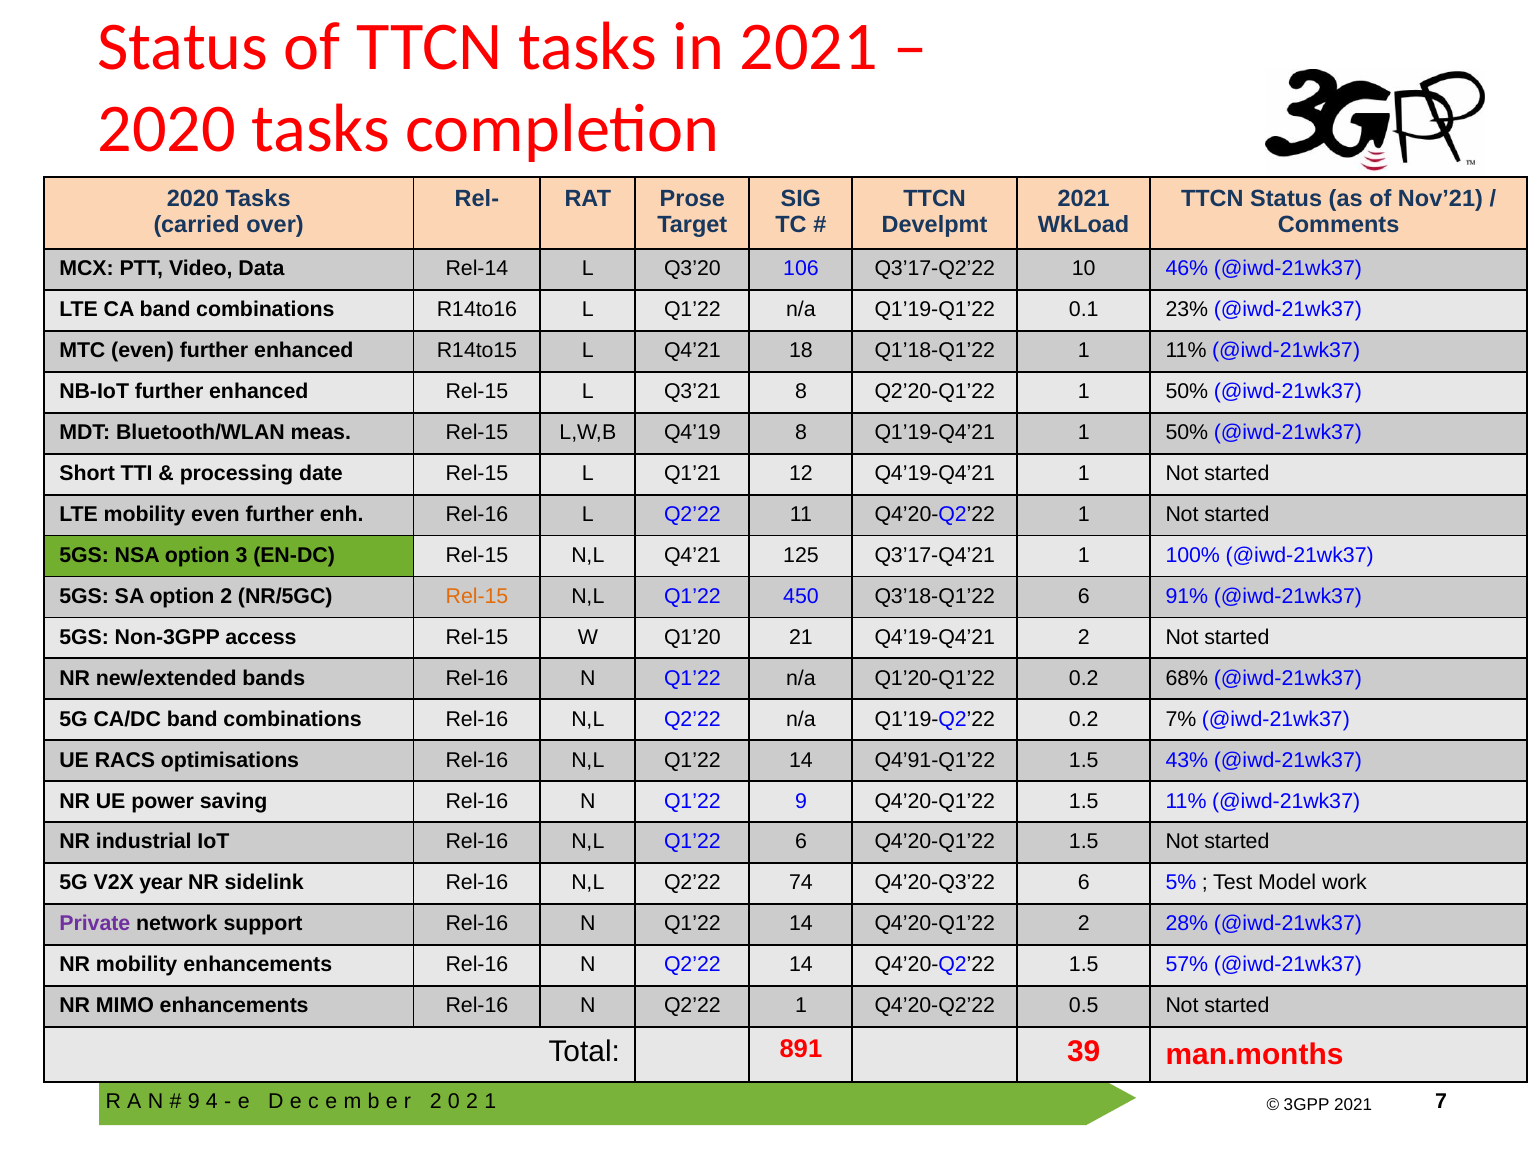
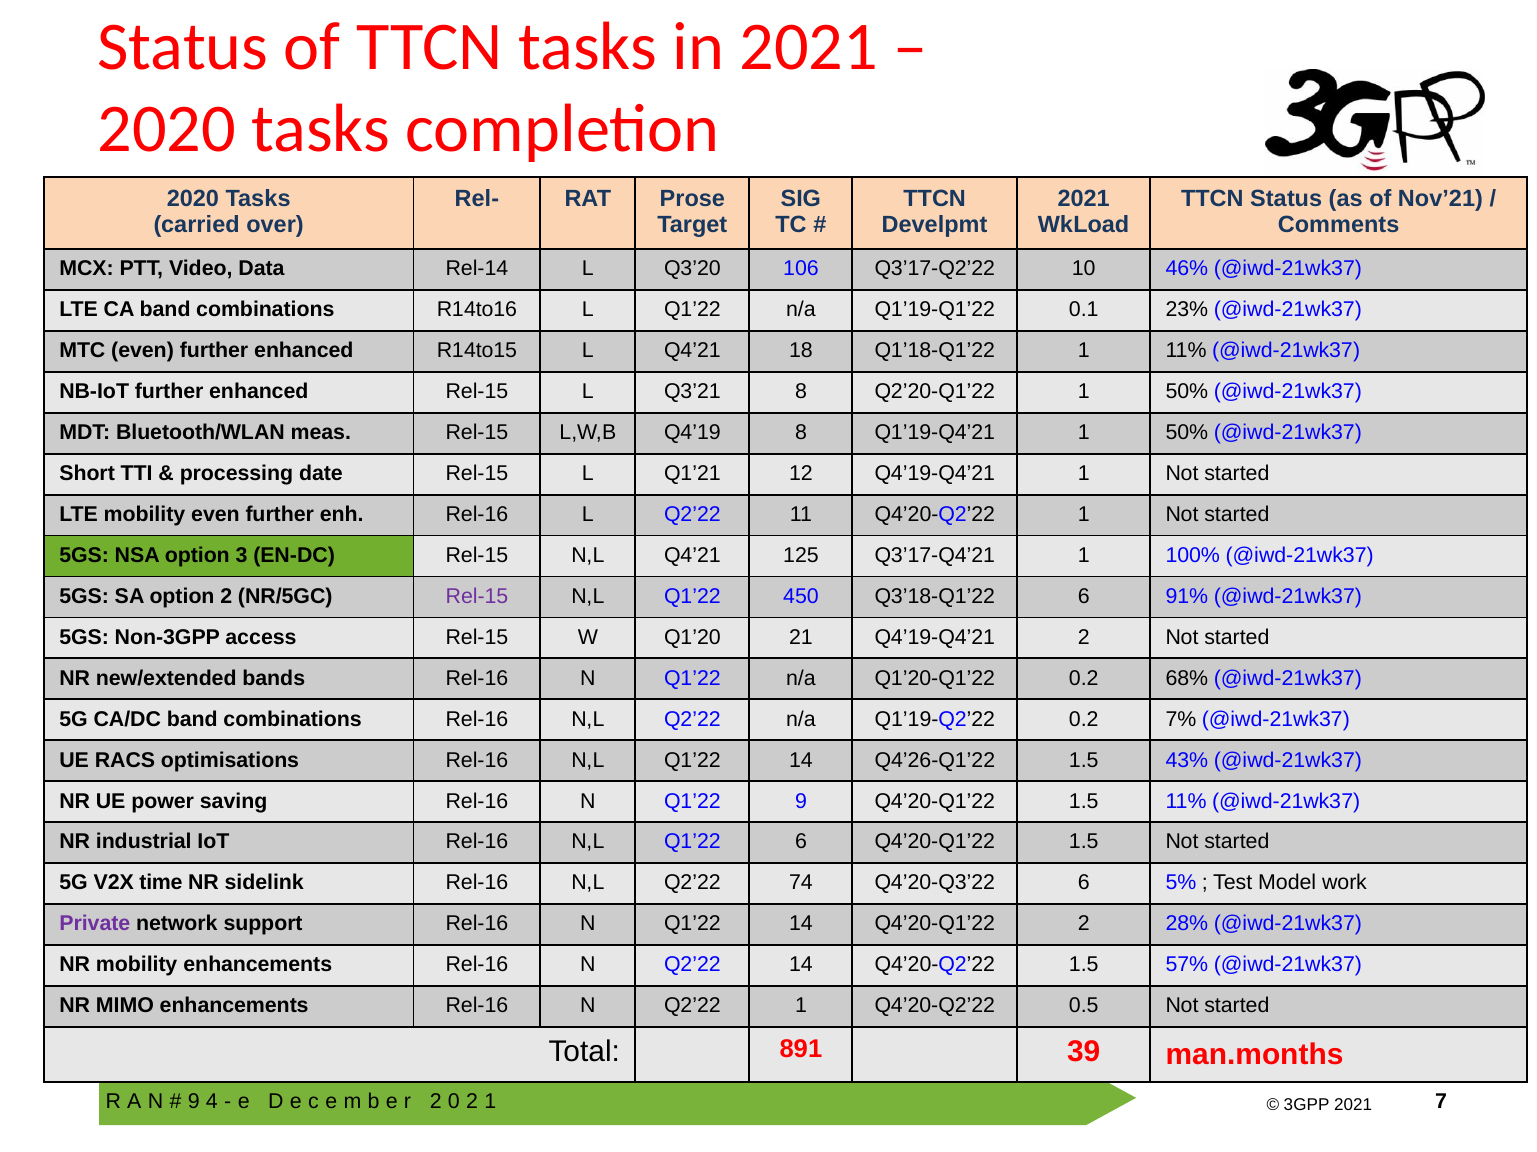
Rel-15 colour: orange -> purple (477, 597)
Q4’91-Q1’22: Q4’91-Q1’22 -> Q4’26-Q1’22 (935, 761)
year: year -> time (161, 883)
